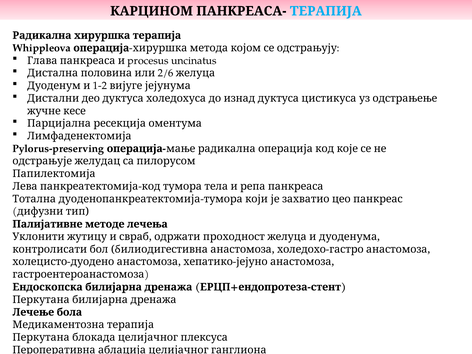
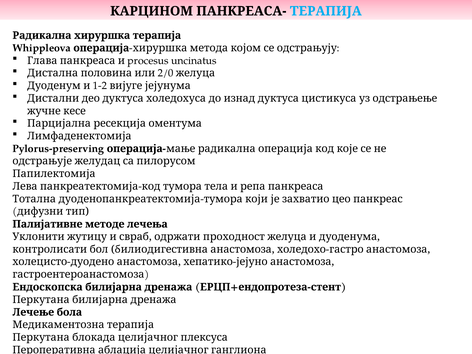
2/6: 2/6 -> 2/0 (166, 73)
